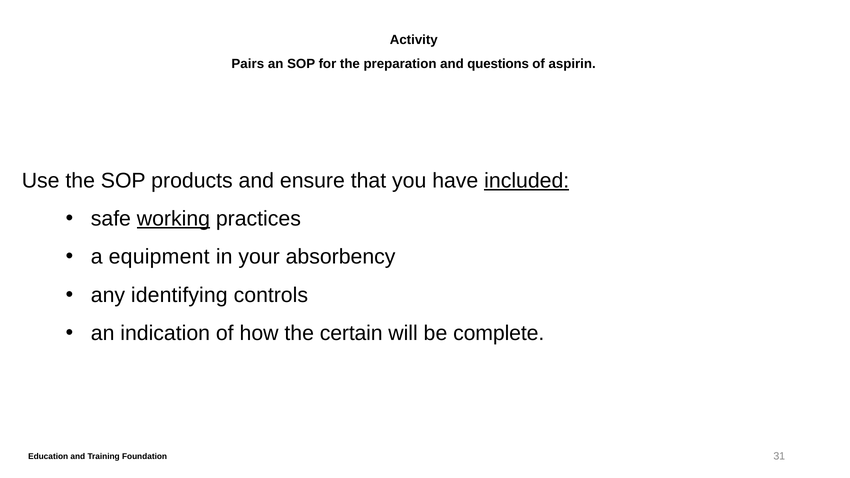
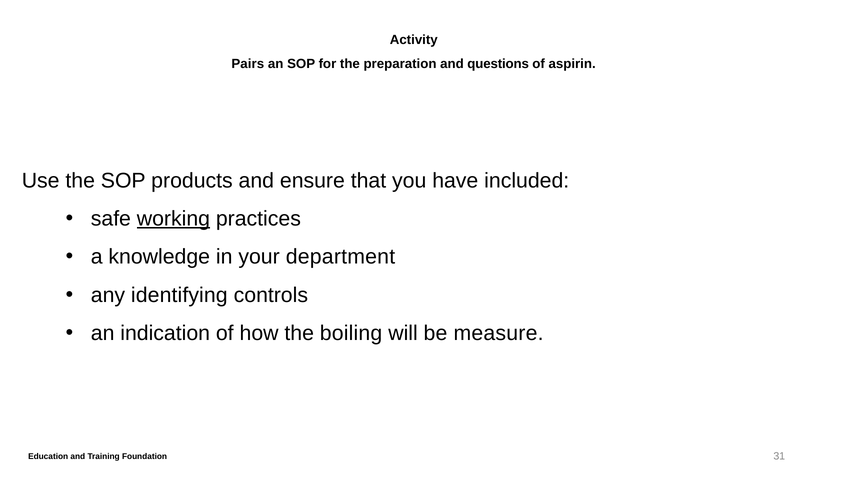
included underline: present -> none (527, 181)
equipment: equipment -> knowledge (159, 257)
absorbency: absorbency -> department (340, 257)
certain: certain -> boiling (351, 334)
complete: complete -> measure (499, 334)
